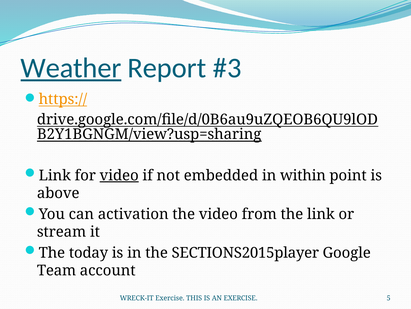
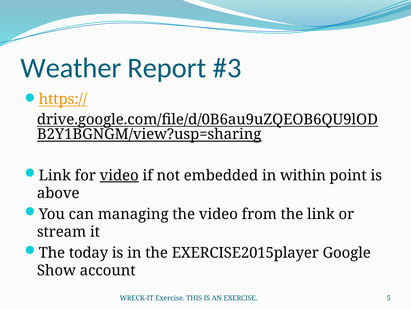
Weather underline: present -> none (71, 68)
activation: activation -> managing (133, 214)
SECTIONS2015player: SECTIONS2015player -> EXERCISE2015player (245, 252)
Team: Team -> Show (56, 270)
